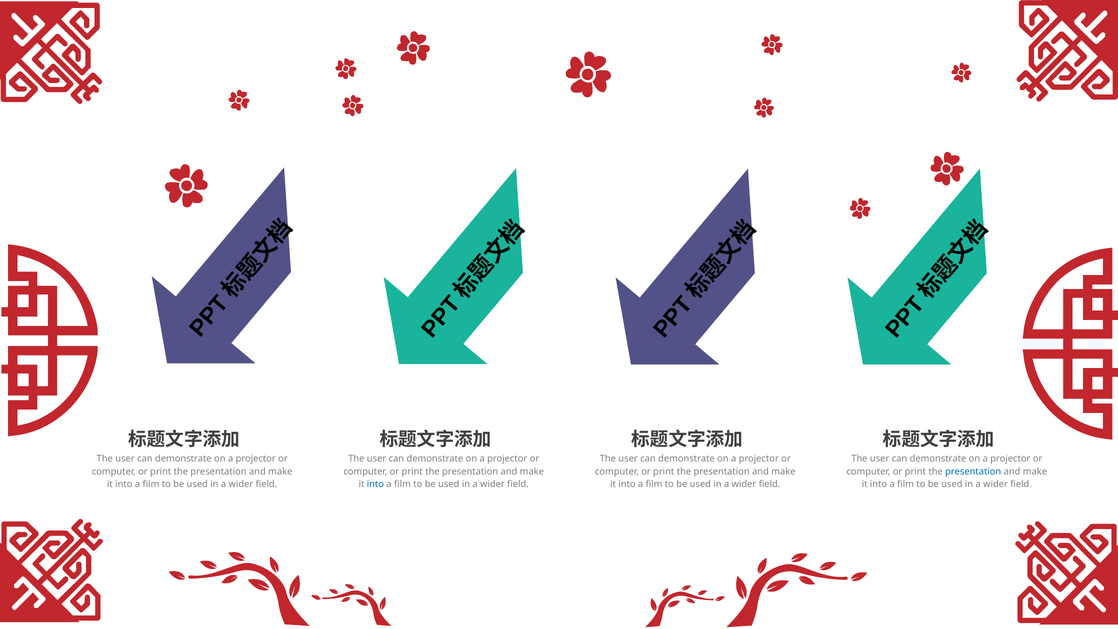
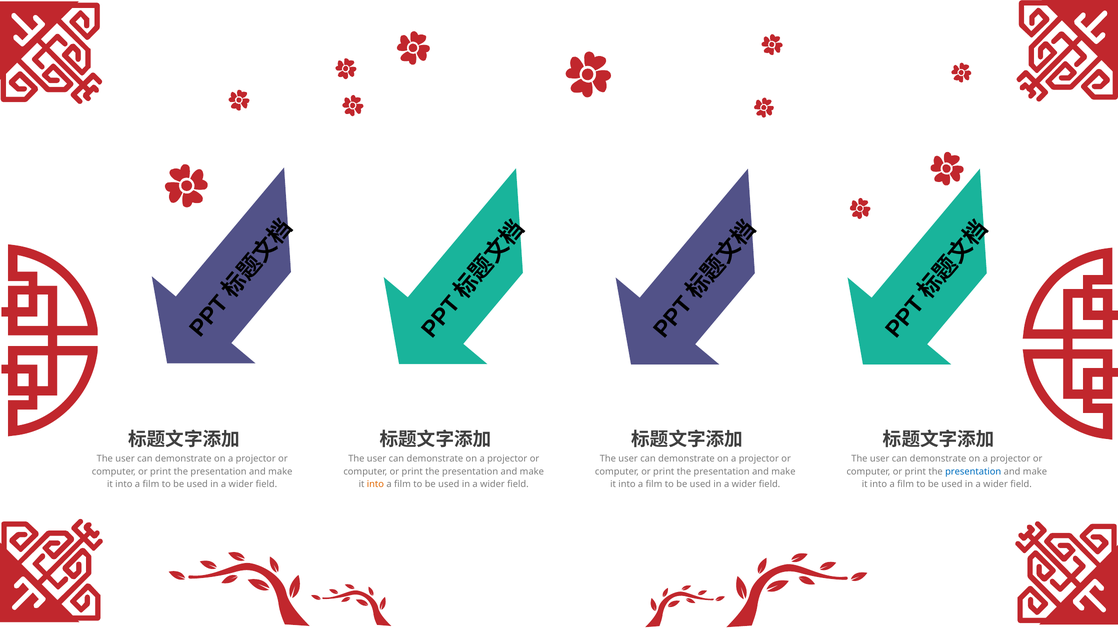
into colour: blue -> orange (375, 484)
